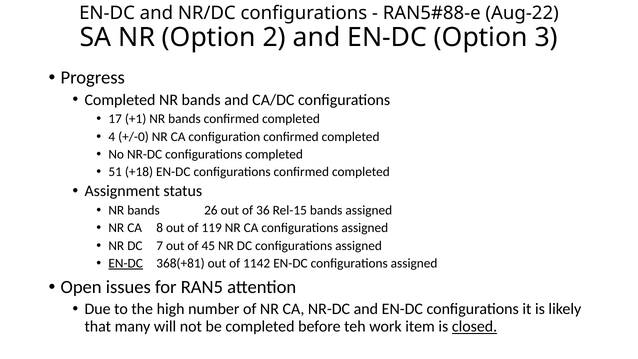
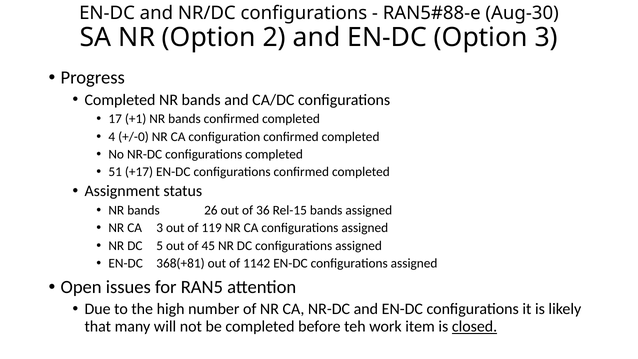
Aug-22: Aug-22 -> Aug-30 (522, 13)
+18: +18 -> +17 (139, 172)
CA 8: 8 -> 3 (160, 228)
7: 7 -> 5 (160, 246)
EN-DC underline: present -> none (126, 263)
